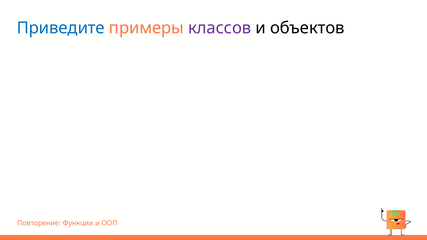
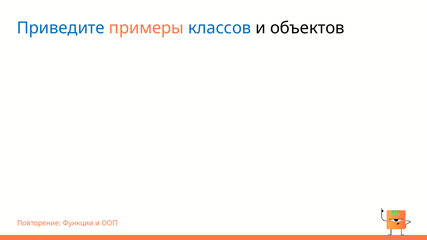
классов colour: purple -> blue (220, 28)
